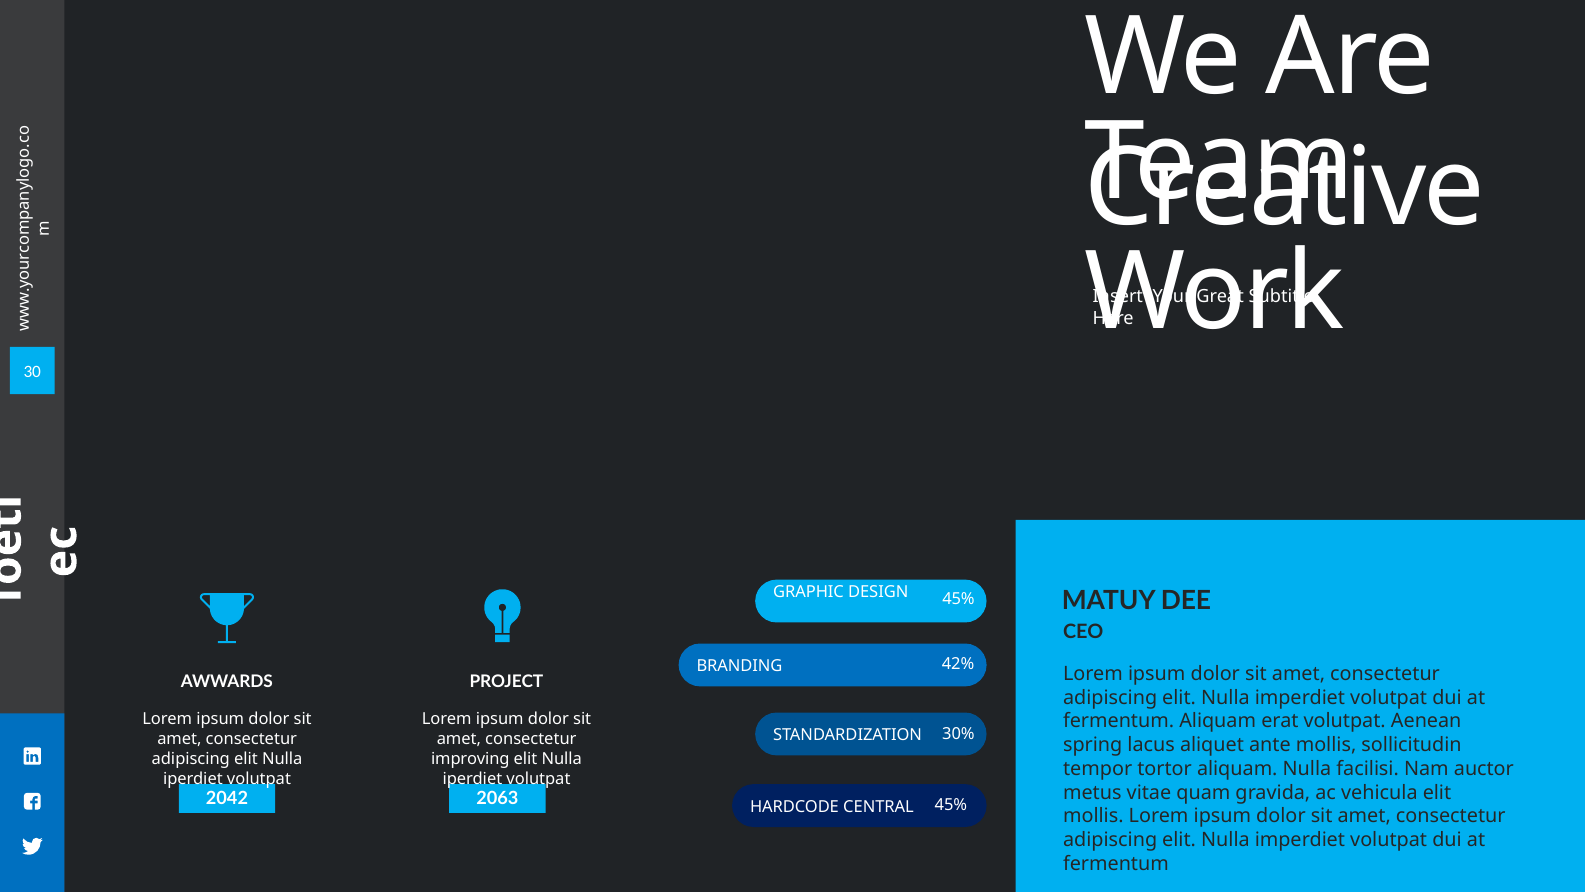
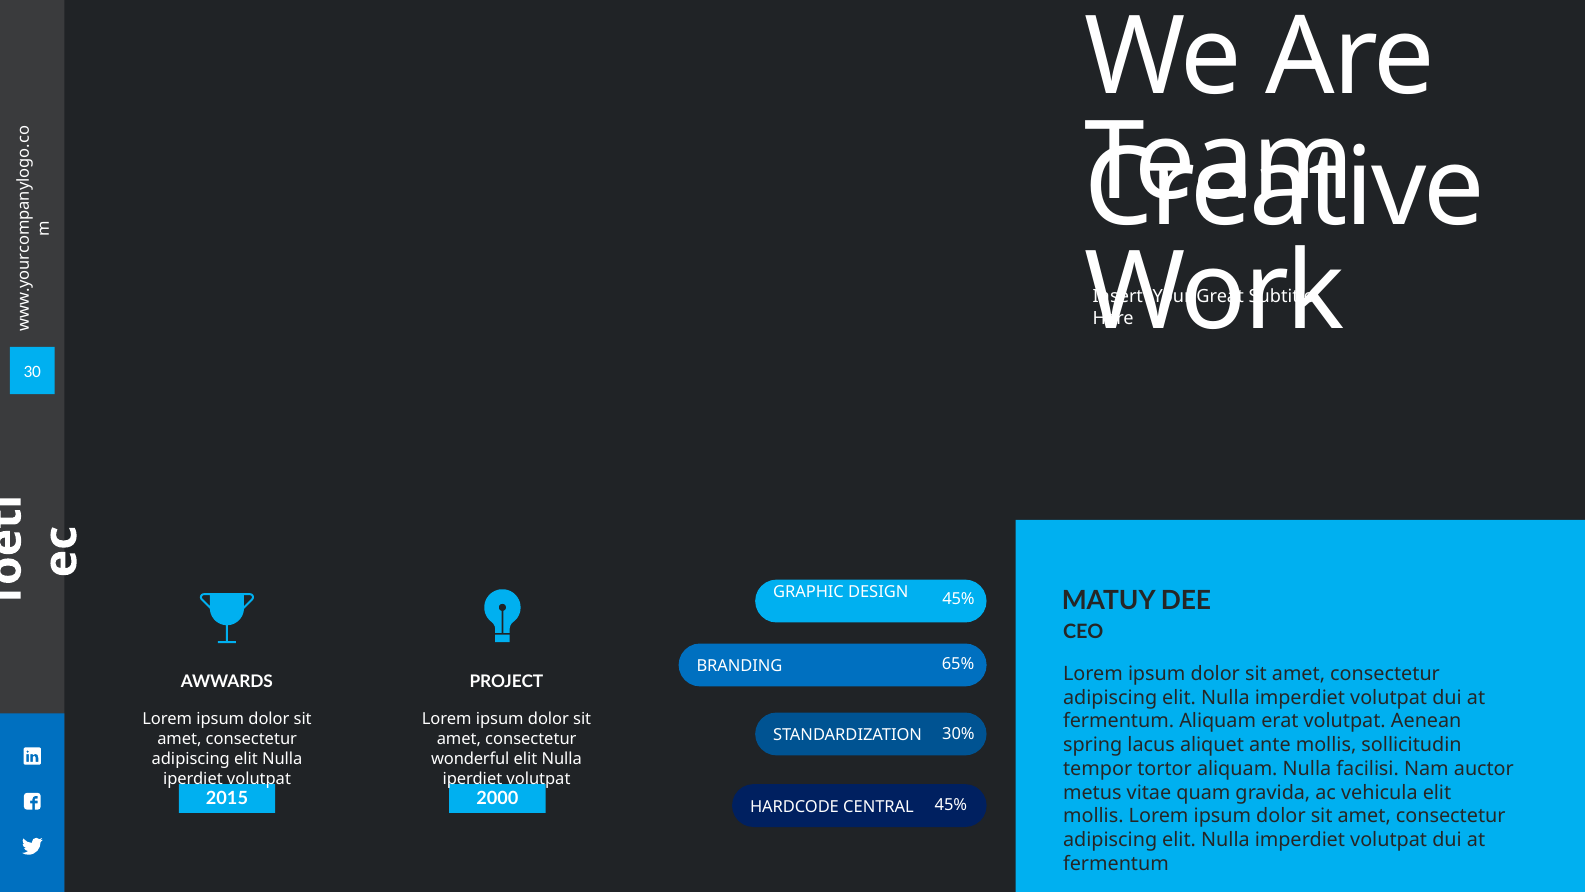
42%: 42% -> 65% (958, 664)
improving: improving -> wonderful (470, 759)
2042: 2042 -> 2015 (227, 798)
2063: 2063 -> 2000 (497, 798)
